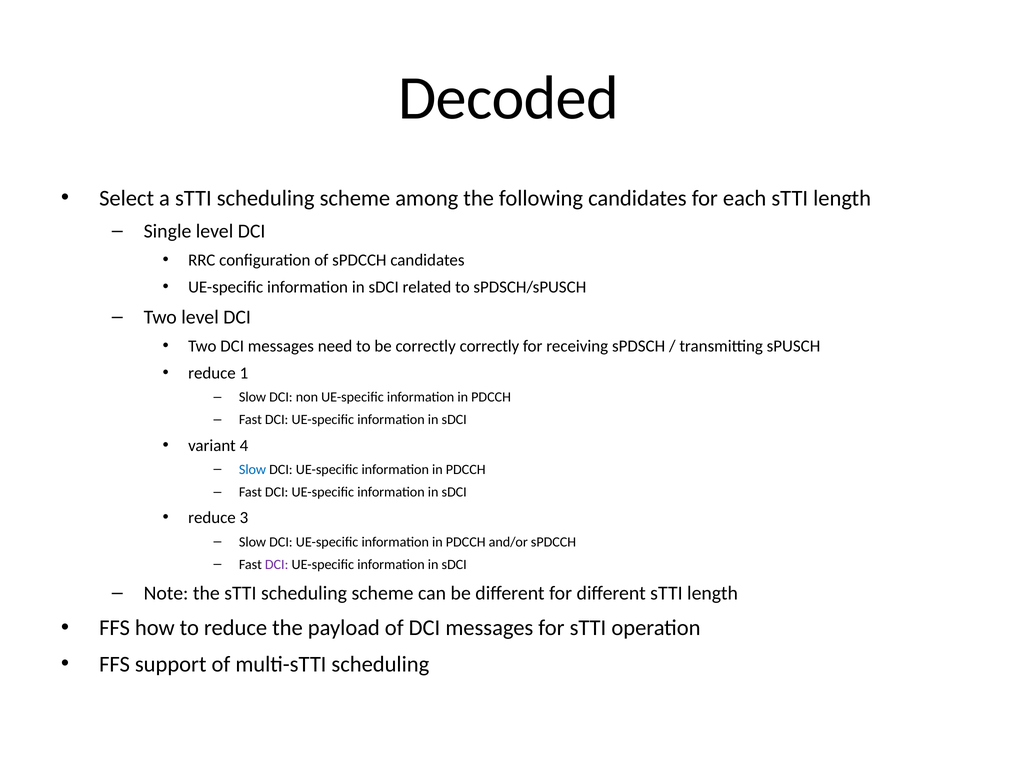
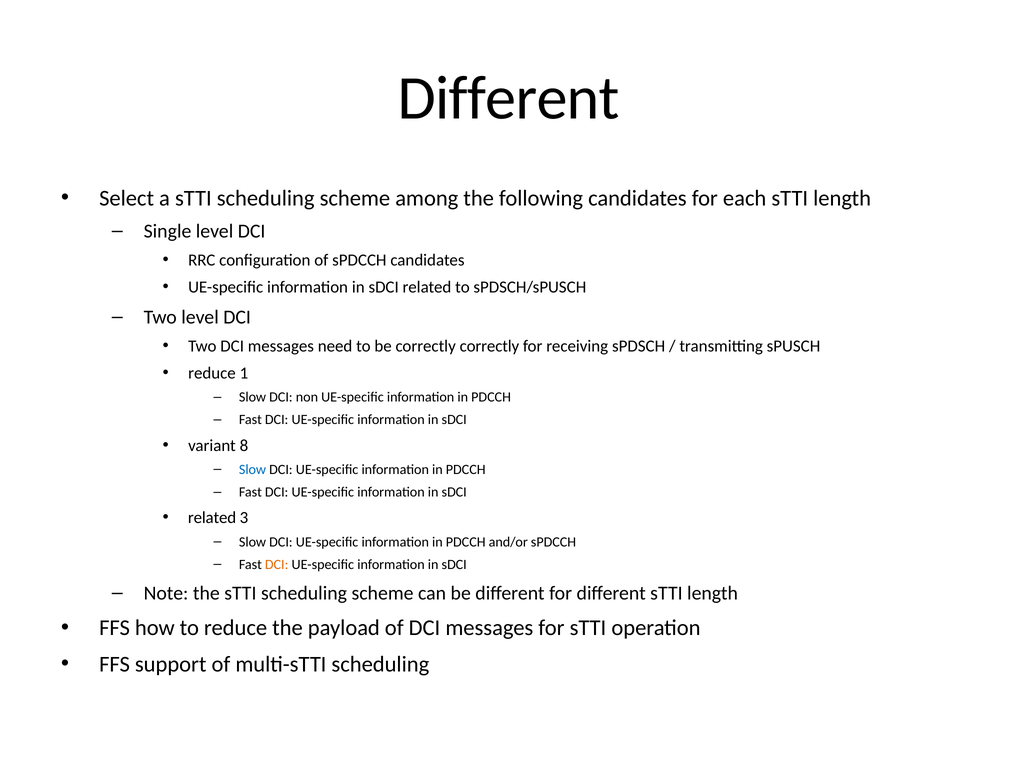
Decoded: Decoded -> Different (509, 98)
4: 4 -> 8 (244, 445)
reduce: reduce -> related (212, 518)
DCI colour: purple -> orange (277, 564)
